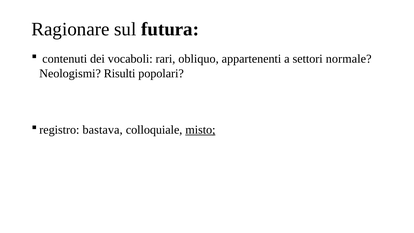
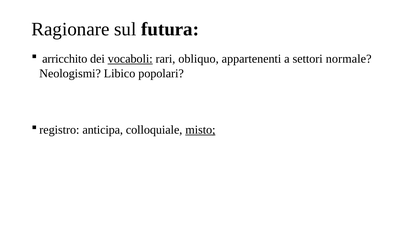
contenuti: contenuti -> arricchito (65, 59)
vocaboli underline: none -> present (130, 59)
Risulti: Risulti -> Libico (120, 73)
bastava: bastava -> anticipa (103, 130)
